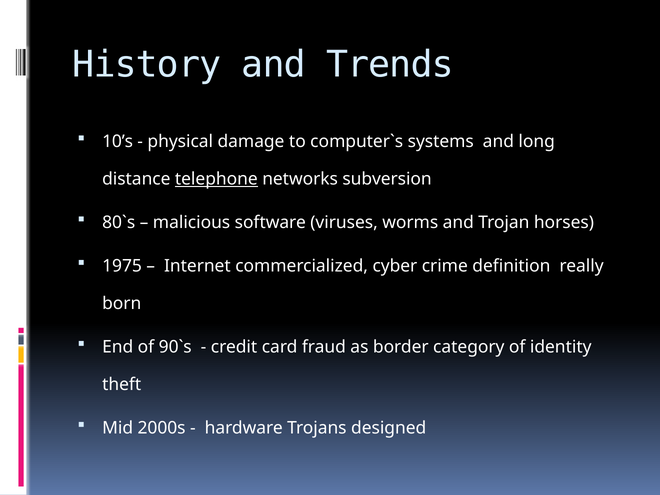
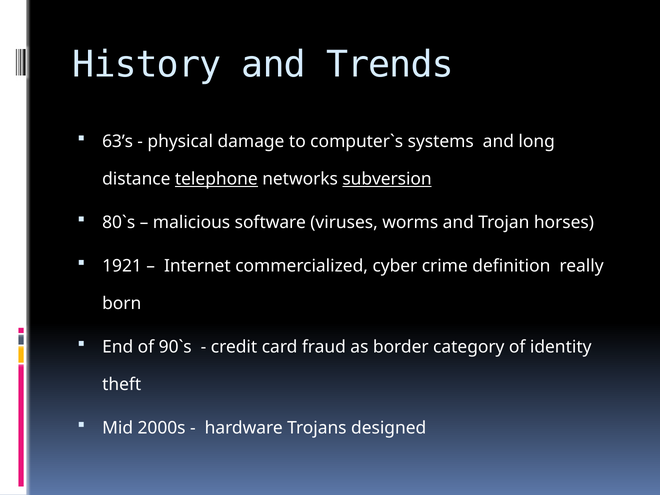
10’s: 10’s -> 63’s (118, 142)
subversion underline: none -> present (387, 179)
1975: 1975 -> 1921 (122, 266)
